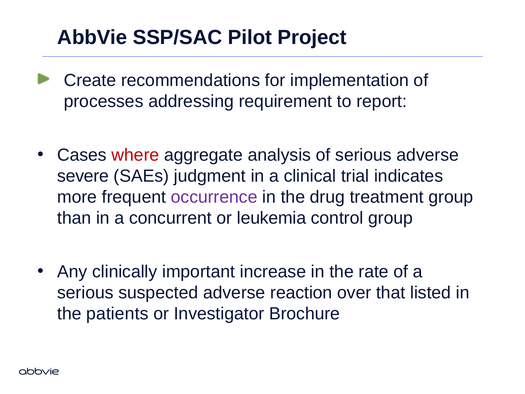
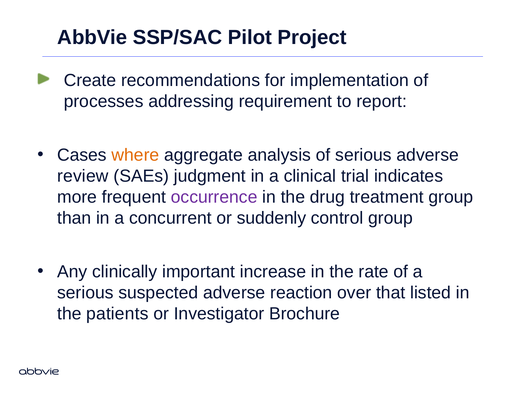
where colour: red -> orange (135, 155)
severe: severe -> review (83, 176)
leukemia: leukemia -> suddenly (272, 218)
